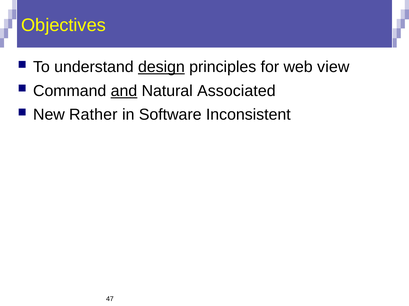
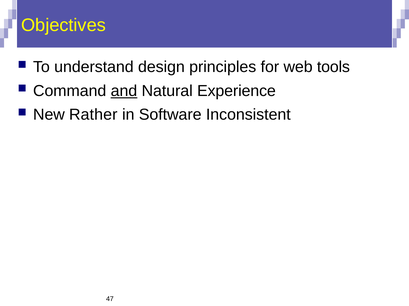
design underline: present -> none (161, 67)
view: view -> tools (333, 67)
Associated: Associated -> Experience (236, 91)
